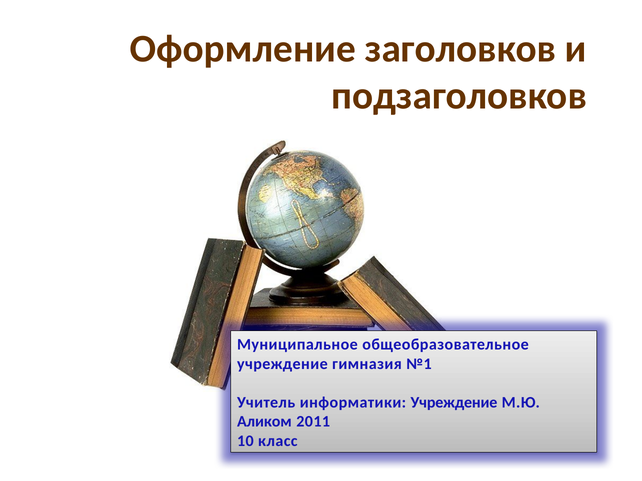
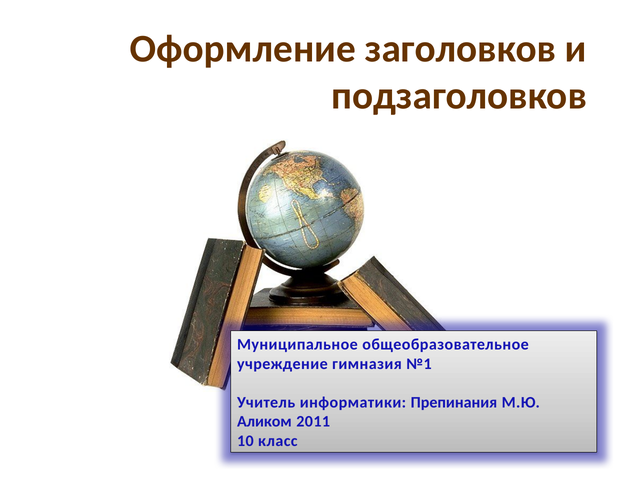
информатики Учреждение: Учреждение -> Препинания (454, 403)
